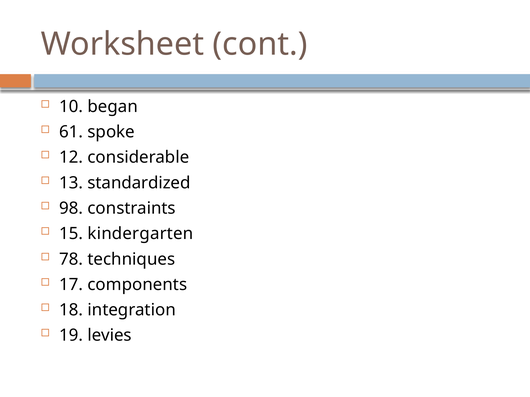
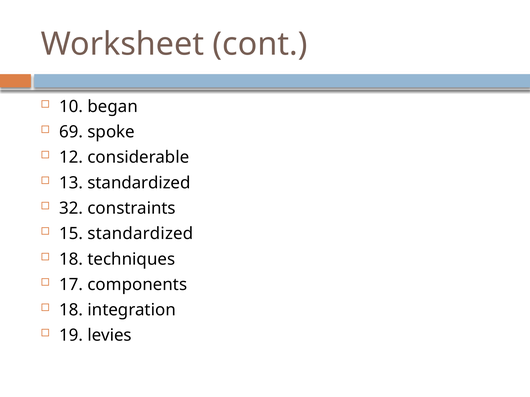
61: 61 -> 69 (71, 132)
98: 98 -> 32 (71, 209)
15 kindergarten: kindergarten -> standardized (140, 234)
78: 78 -> 18 (71, 259)
